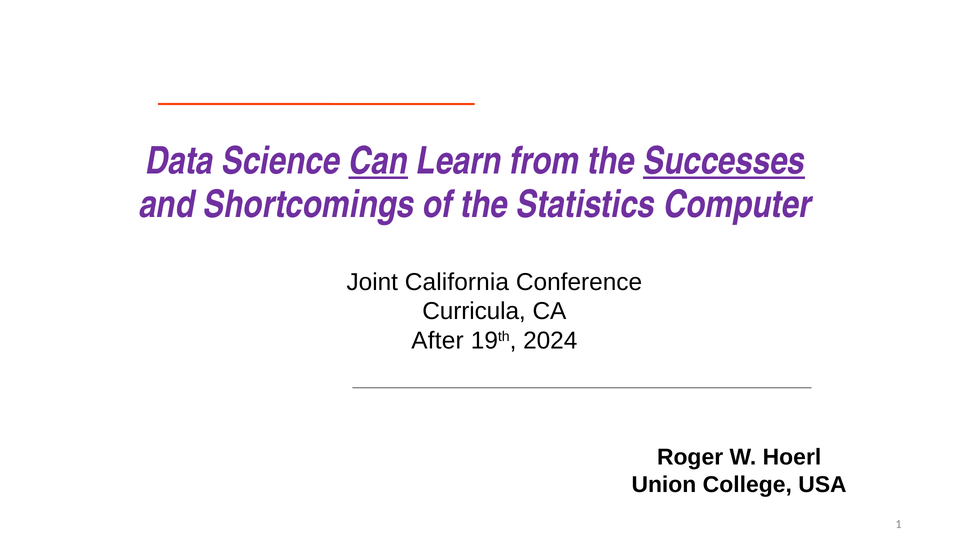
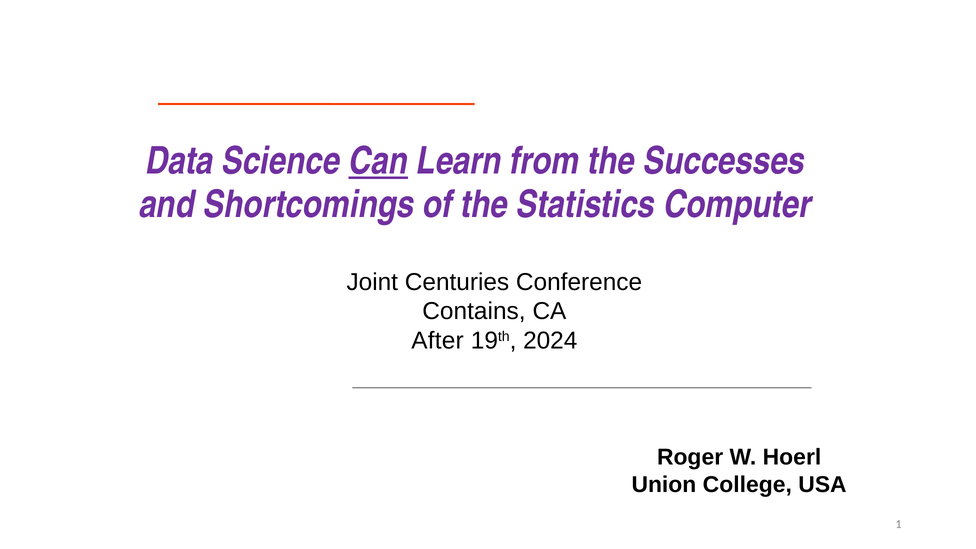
Successes underline: present -> none (724, 161)
California: California -> Centuries (457, 282)
Curricula: Curricula -> Contains (474, 311)
